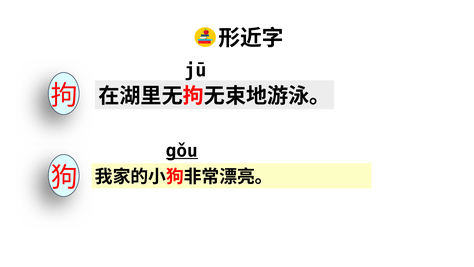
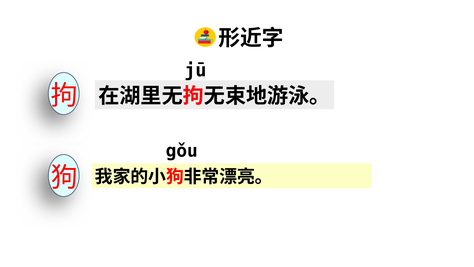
gǒu underline: present -> none (182, 151)
